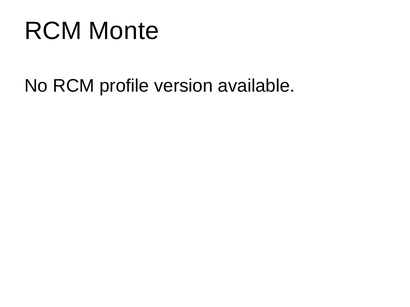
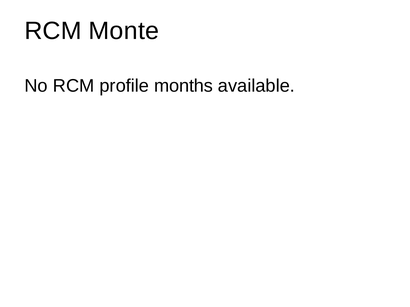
version: version -> months (184, 86)
